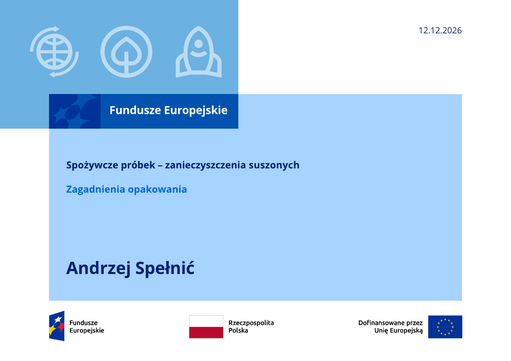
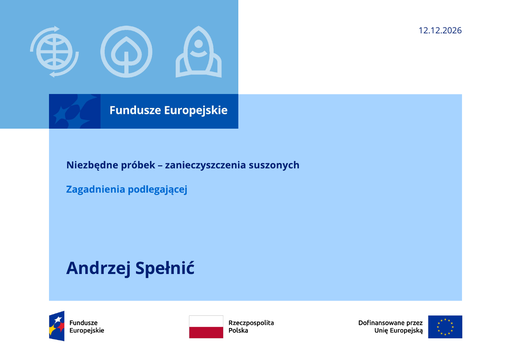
Spożywcze: Spożywcze -> Niezbędne (92, 165)
opakowania: opakowania -> podlegającej (158, 190)
